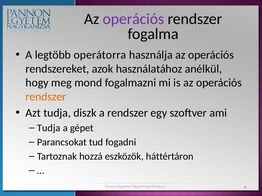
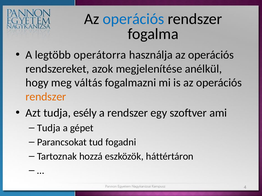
operációs colour: purple -> blue (133, 19)
használatához: használatához -> megjelenítése (149, 69)
mond: mond -> váltás (88, 83)
diszk: diszk -> esély (85, 113)
